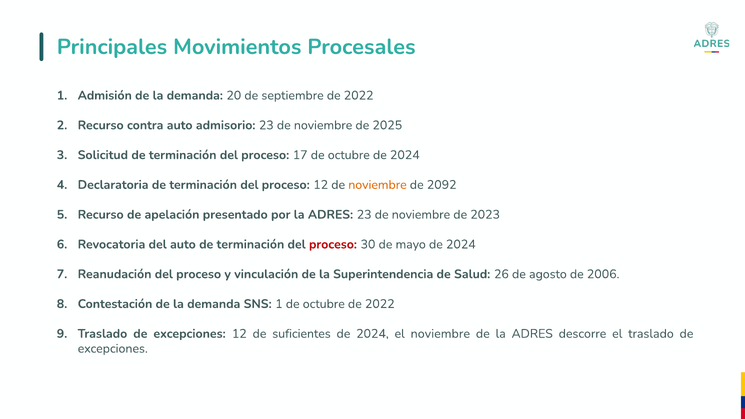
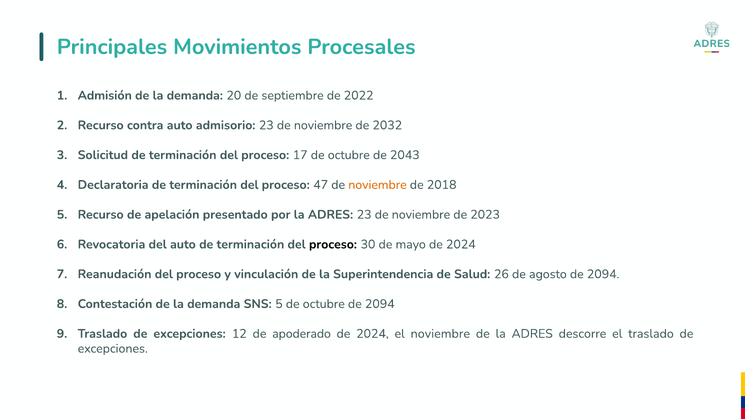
2025: 2025 -> 2032 (387, 125)
octubre de 2024: 2024 -> 2043 (405, 155)
proceso 12: 12 -> 47 (321, 185)
2092: 2092 -> 2018 (442, 185)
proceso colour: red -> black (333, 244)
agosto de 2006: 2006 -> 2094 (603, 274)
SNS 1: 1 -> 5 (279, 304)
octubre de 2022: 2022 -> 2094 (380, 304)
suficientes: suficientes -> apoderado (302, 334)
